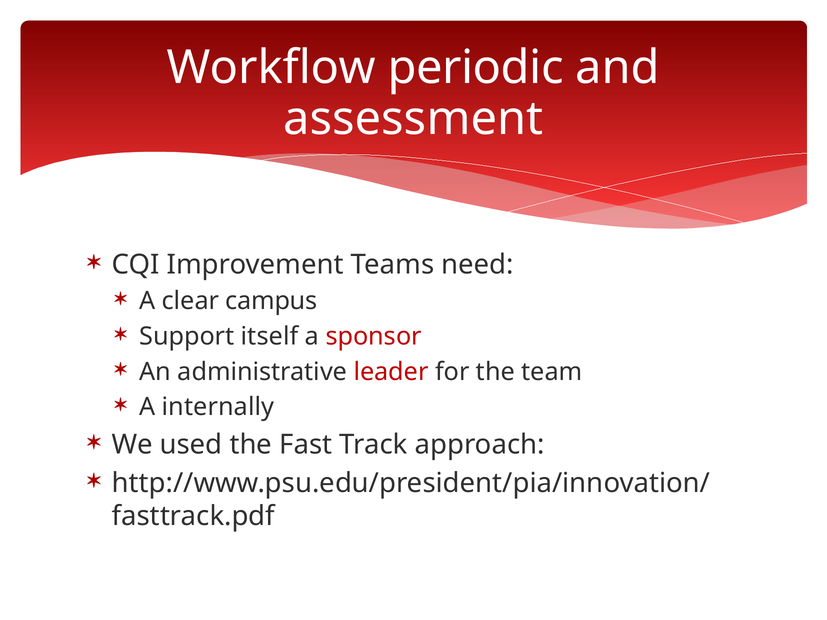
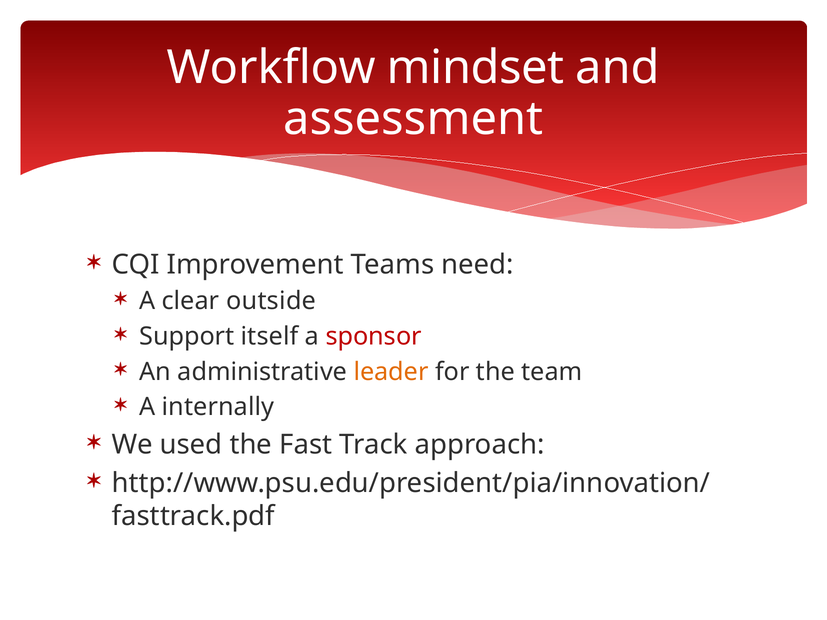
periodic: periodic -> mindset (476, 68)
campus: campus -> outside (271, 301)
leader colour: red -> orange (391, 372)
